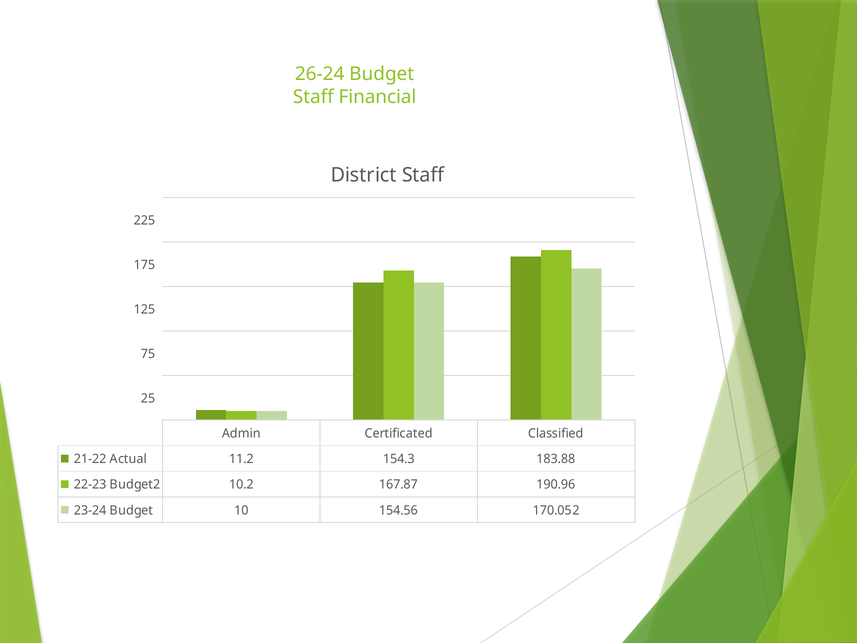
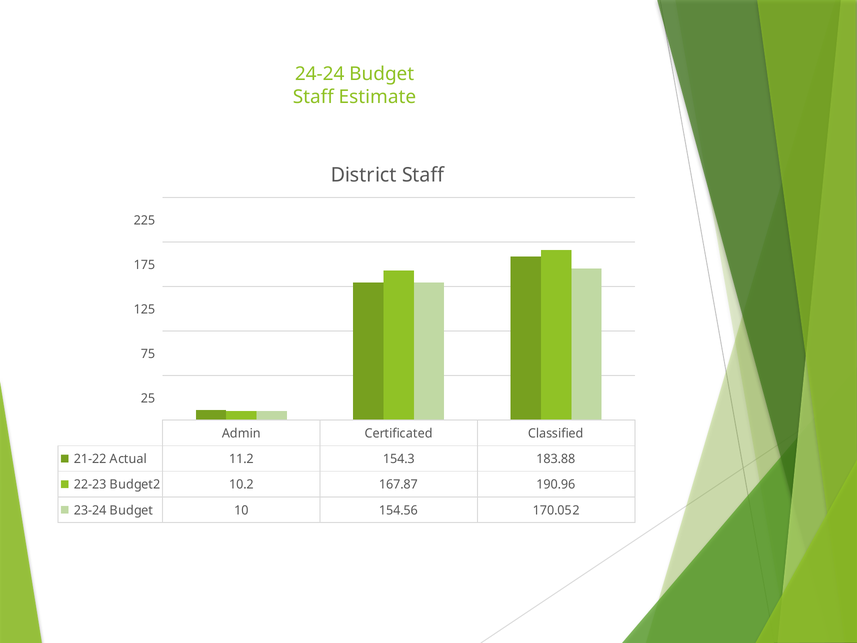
26-24: 26-24 -> 24-24 (320, 74)
Financial: Financial -> Estimate (377, 97)
